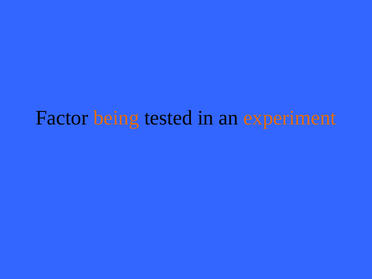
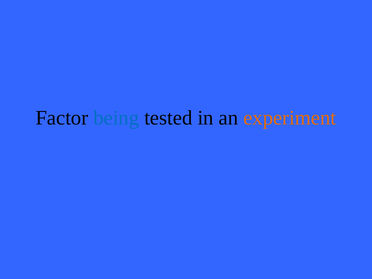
being colour: orange -> blue (116, 118)
